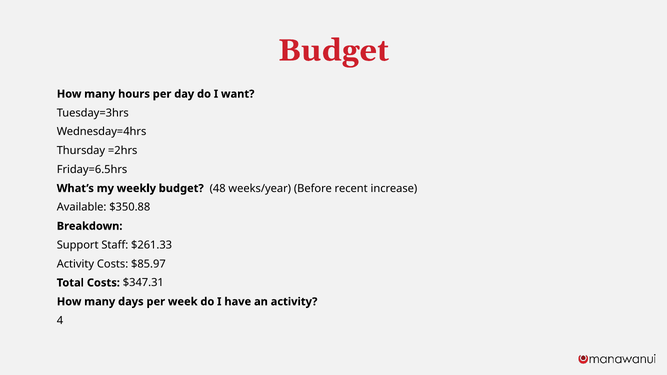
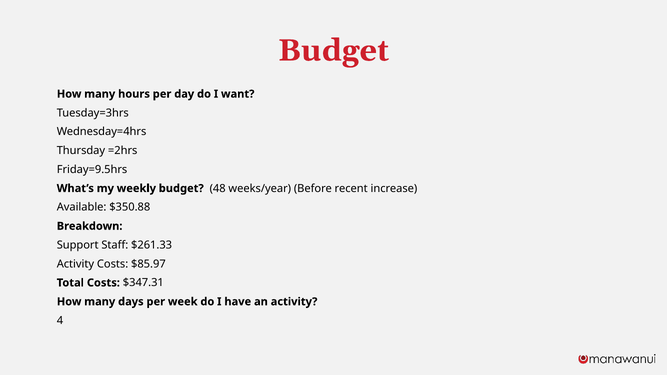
Friday=6.5hrs: Friday=6.5hrs -> Friday=9.5hrs (92, 170)
